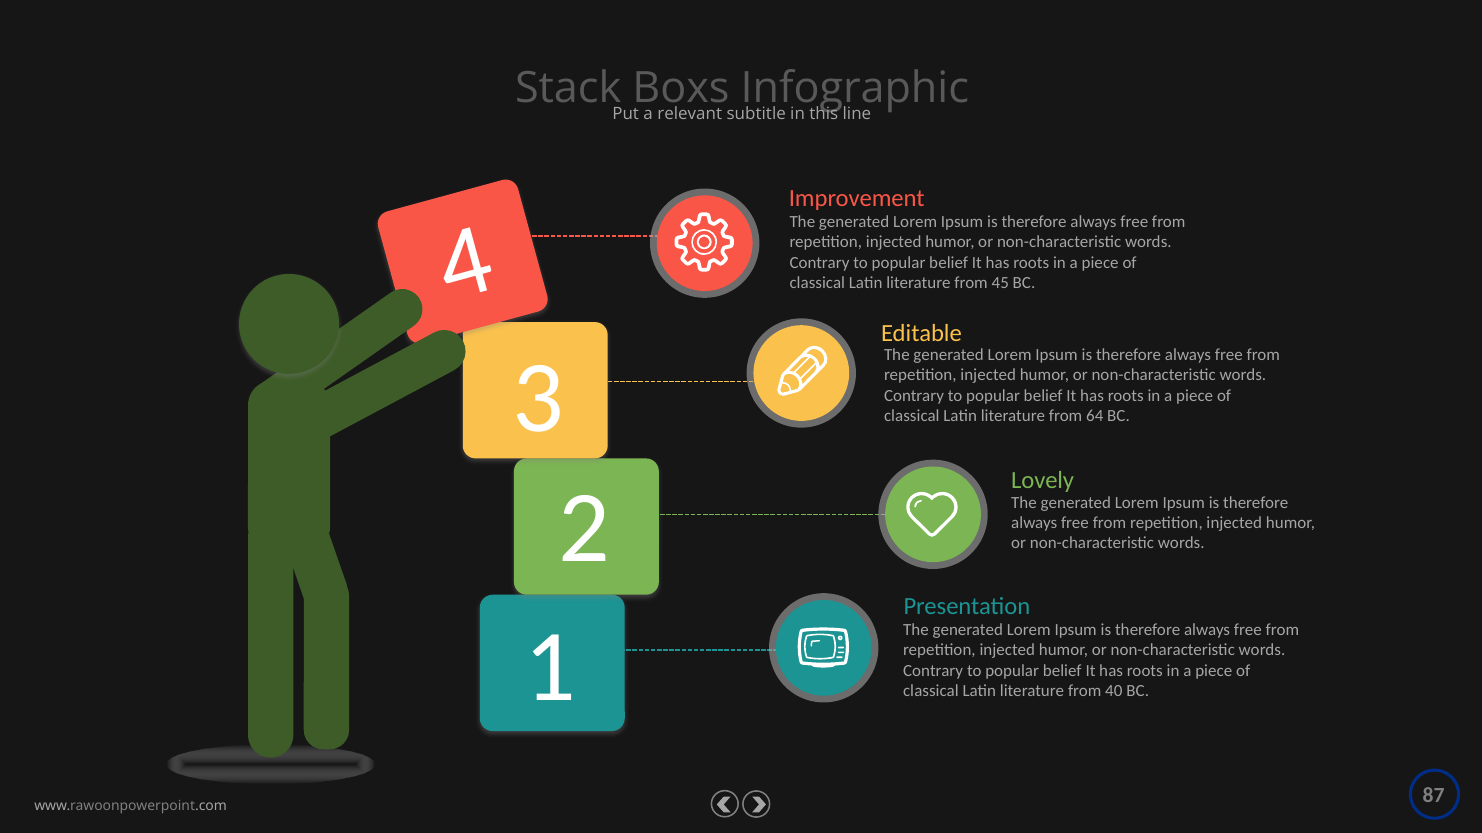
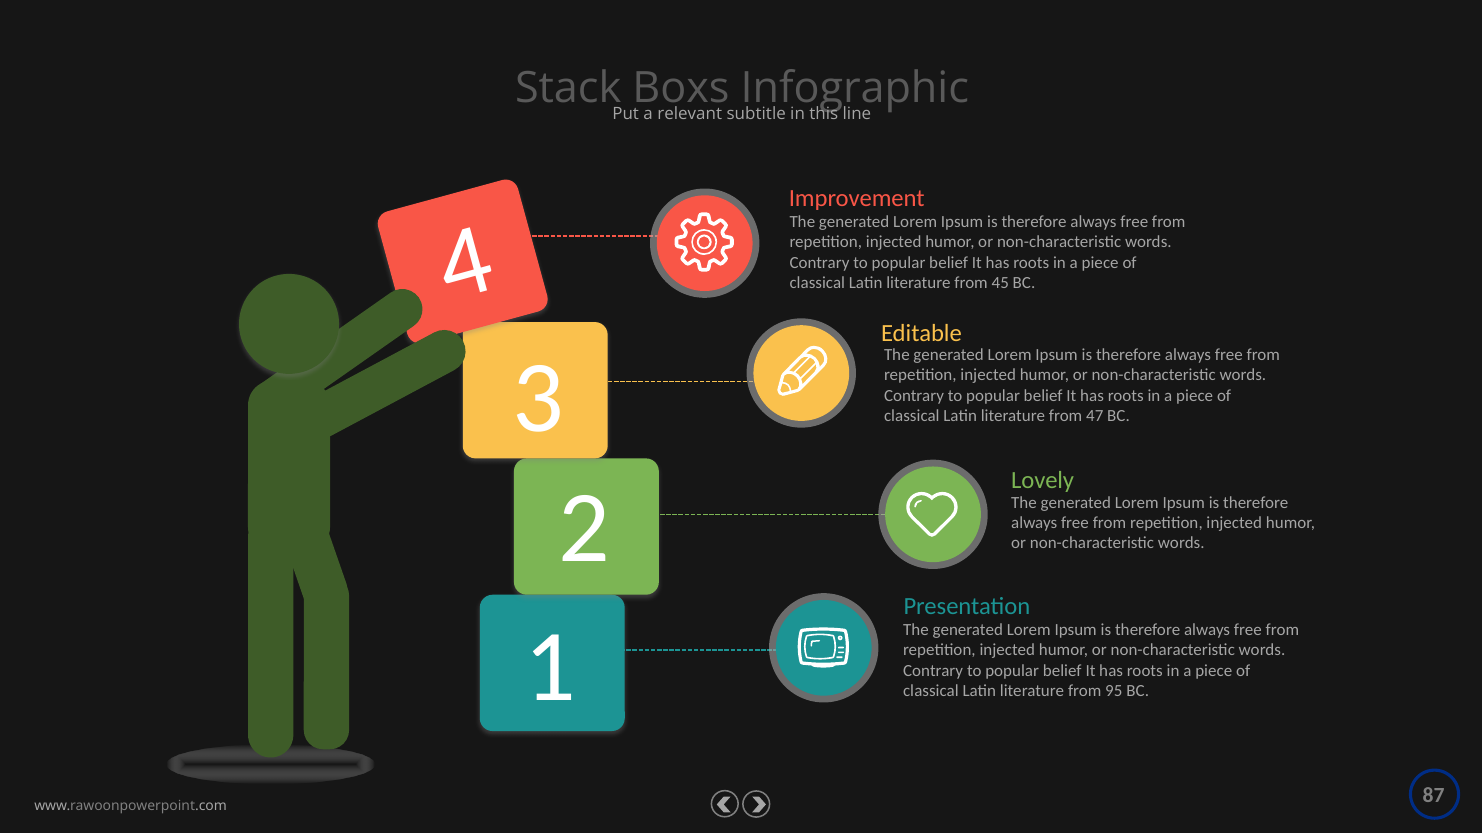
64: 64 -> 47 (1095, 416)
40: 40 -> 95 (1114, 692)
